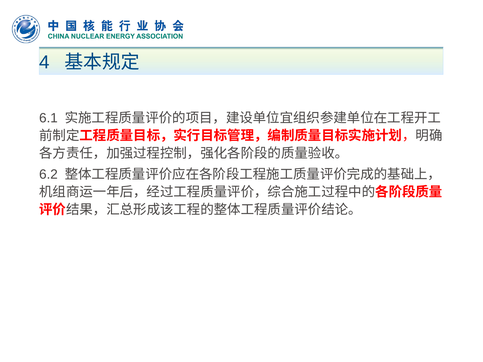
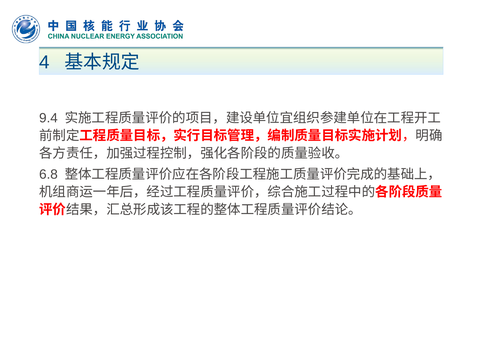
6.1: 6.1 -> 9.4 (48, 118)
6.2: 6.2 -> 6.8 (48, 175)
